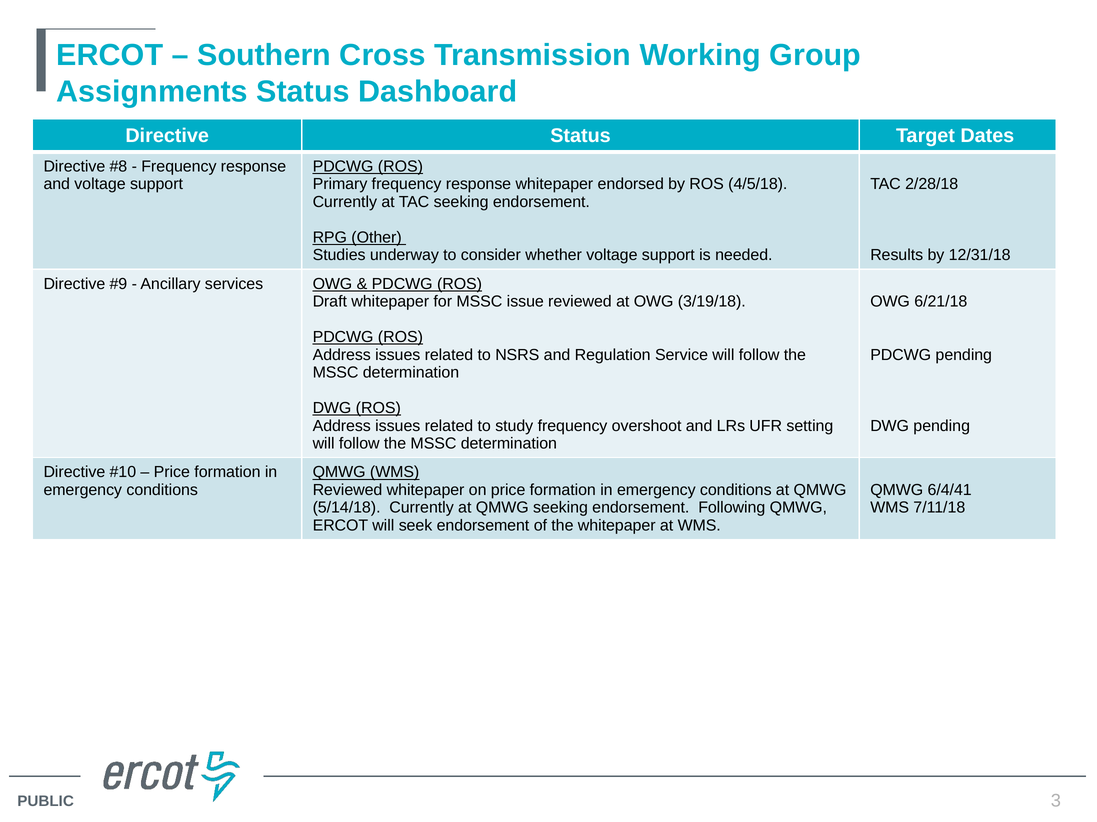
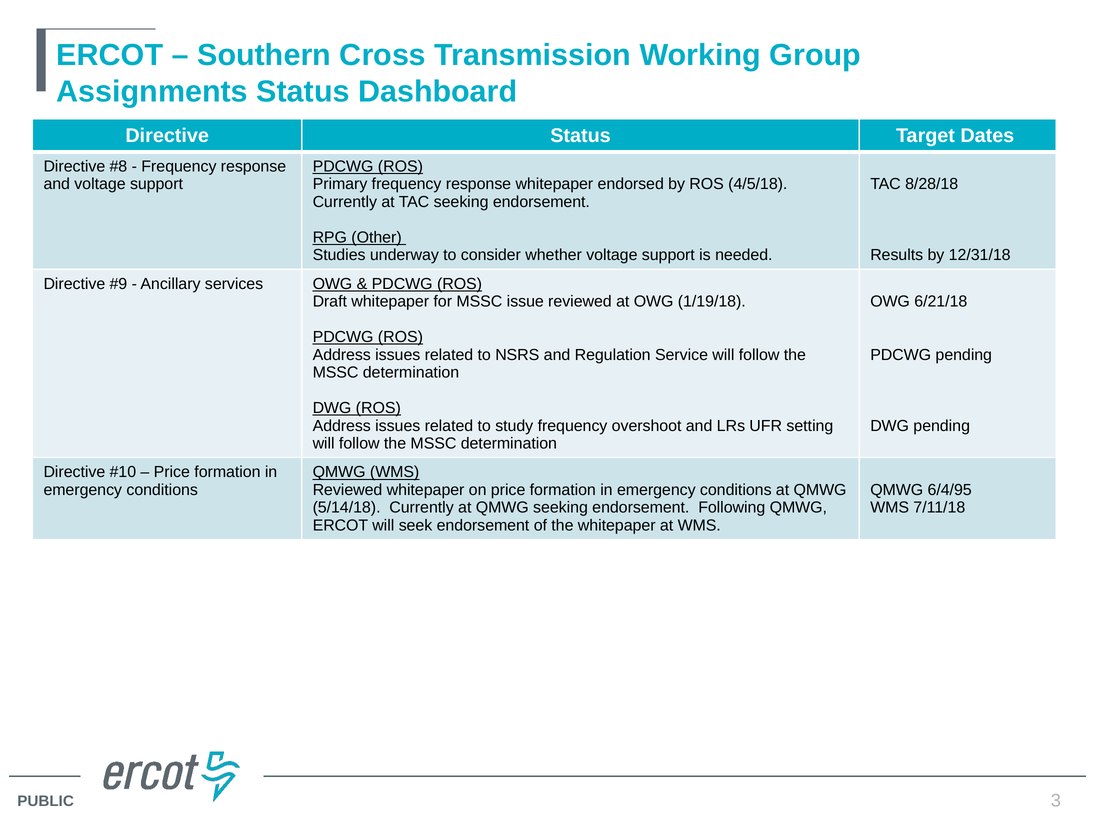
2/28/18: 2/28/18 -> 8/28/18 (932, 184)
3/19/18: 3/19/18 -> 1/19/18 (712, 302)
6/4/41: 6/4/41 -> 6/4/95 (950, 490)
